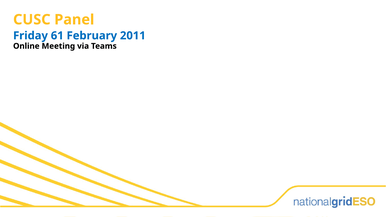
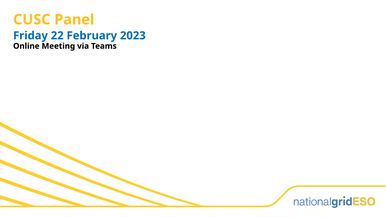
61: 61 -> 22 (57, 36)
2011: 2011 -> 2023 (133, 36)
